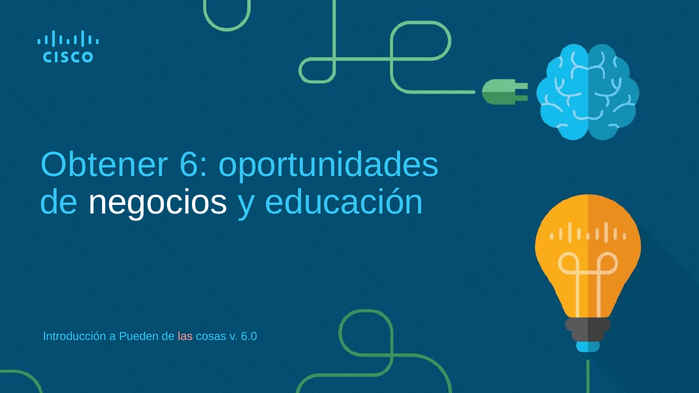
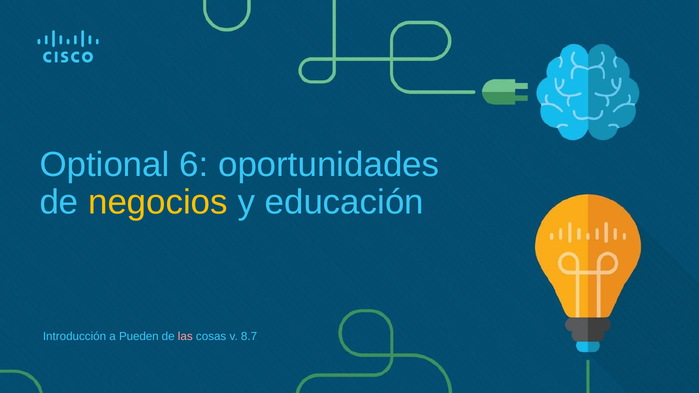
Obtener: Obtener -> Optional (105, 165)
negocios colour: white -> yellow (158, 203)
6.0: 6.0 -> 8.7 (249, 336)
